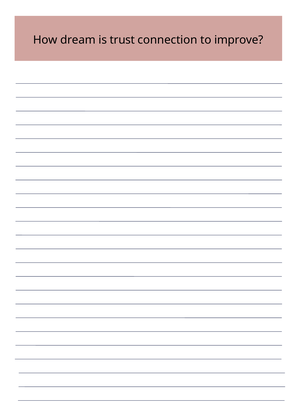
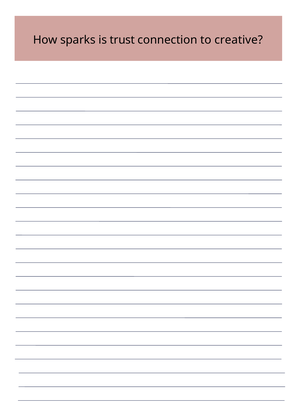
dream: dream -> sparks (78, 40)
improve: improve -> creative (239, 40)
